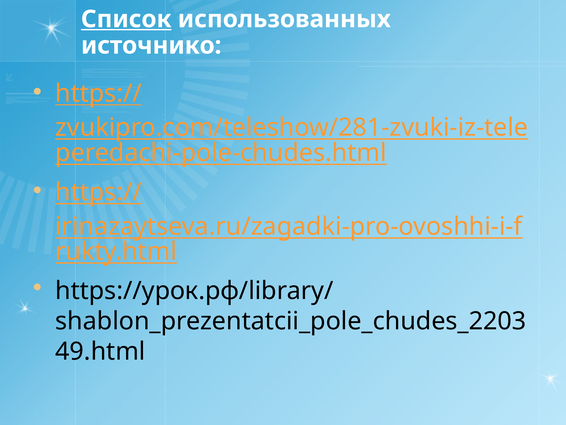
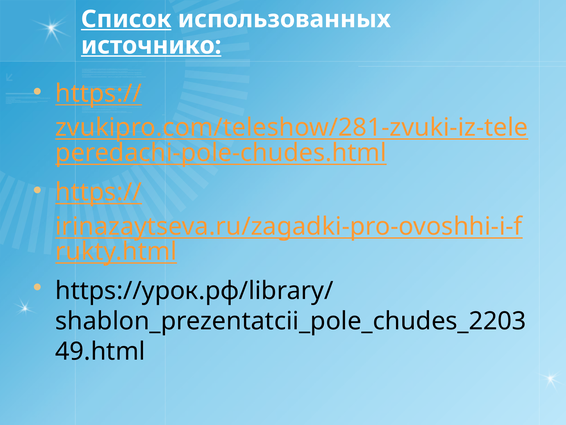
источнико underline: none -> present (151, 45)
